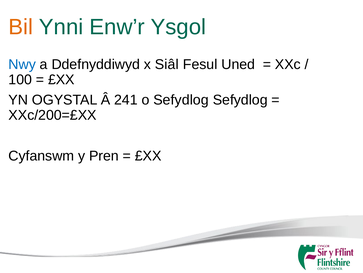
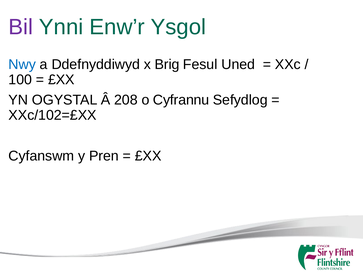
Bil colour: orange -> purple (21, 27)
Siâl: Siâl -> Brig (167, 64)
241: 241 -> 208 (126, 100)
o Sefydlog: Sefydlog -> Cyfrannu (181, 100)
XXc/200=£XX: XXc/200=£XX -> XXc/102=£XX (53, 115)
